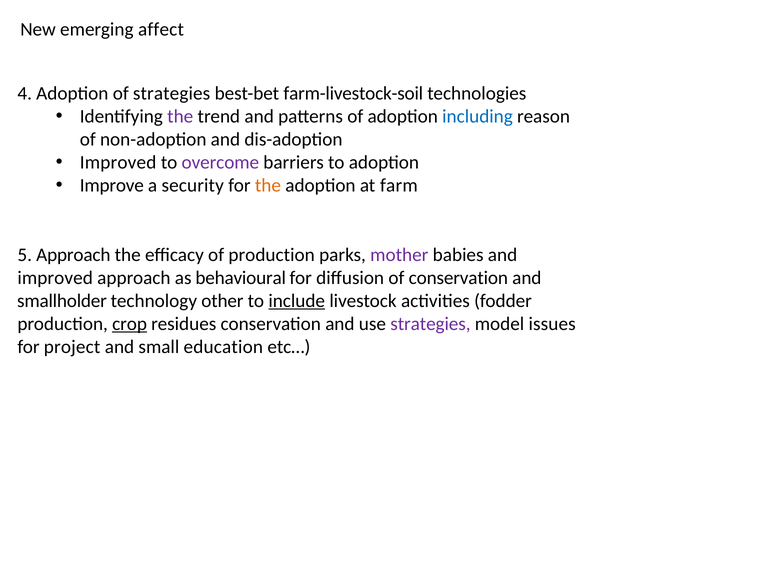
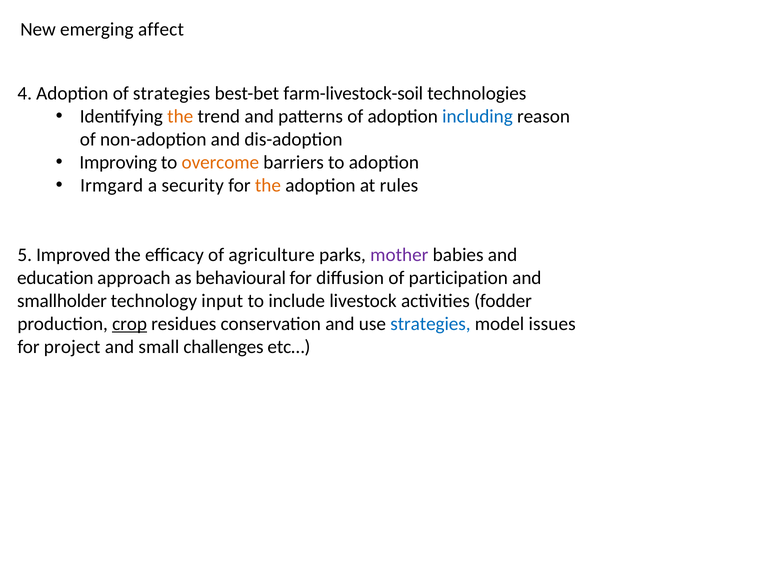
the colour: purple -> orange (180, 116)
Improved: Improved -> Improving (118, 163)
overcome colour: purple -> orange (220, 163)
Improve: Improve -> Irmgard (112, 186)
farm: farm -> rules (399, 186)
5 Approach: Approach -> Improved (73, 255)
of production: production -> agriculture (272, 255)
improved: improved -> education (55, 278)
of conservation: conservation -> participation (458, 278)
other: other -> input (222, 301)
include underline: present -> none (297, 301)
strategies colour: purple -> blue (430, 324)
education: education -> challenges (223, 347)
